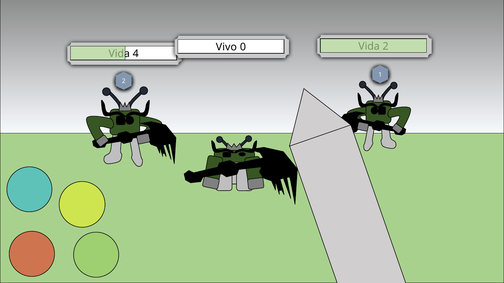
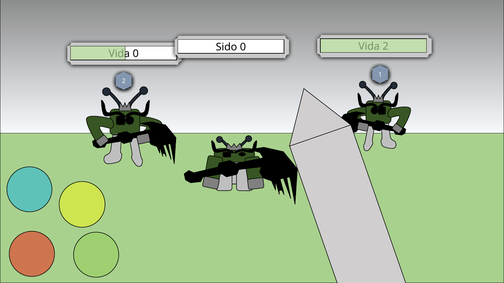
Vivo: Vivo -> Sido (226, 47)
4: 4 -> 0 (136, 54)
